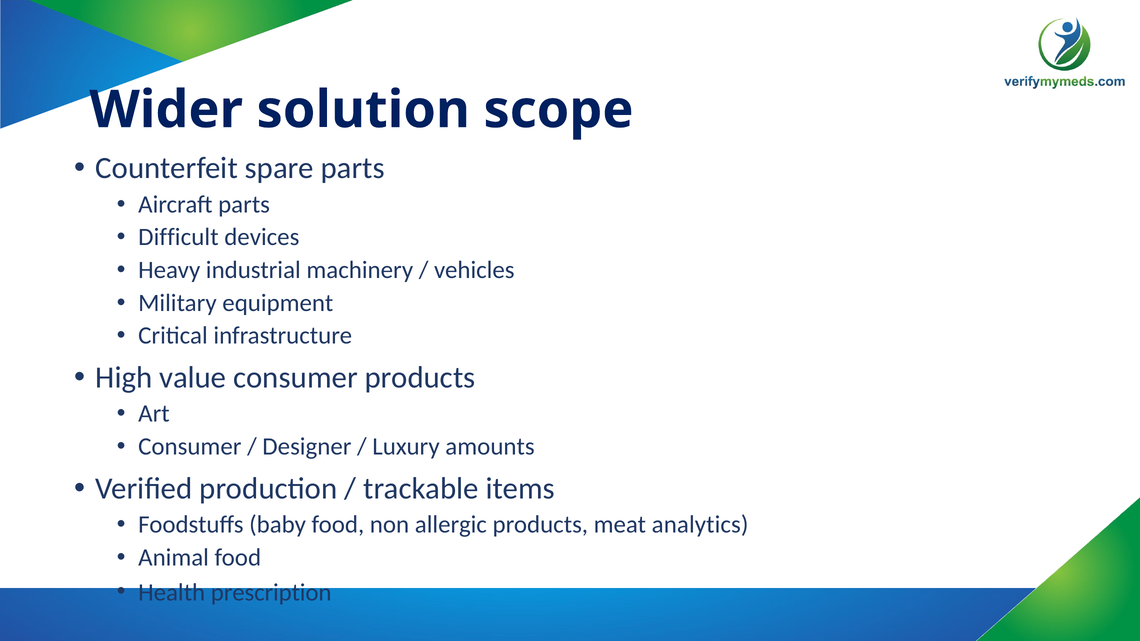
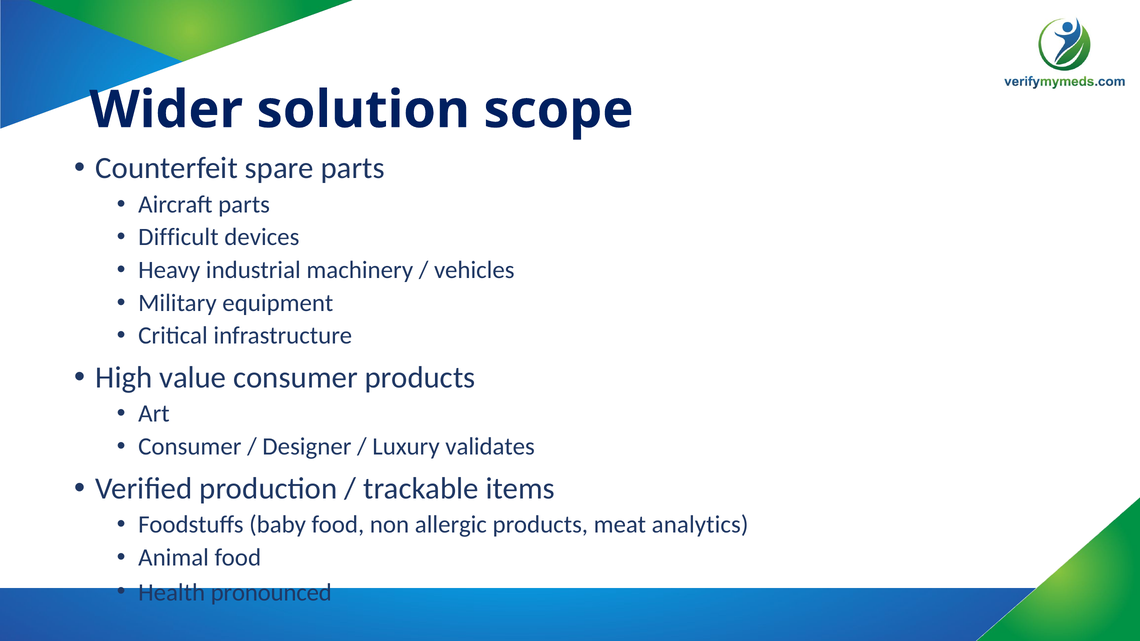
amounts: amounts -> validates (490, 447)
prescription: prescription -> pronounced (271, 593)
